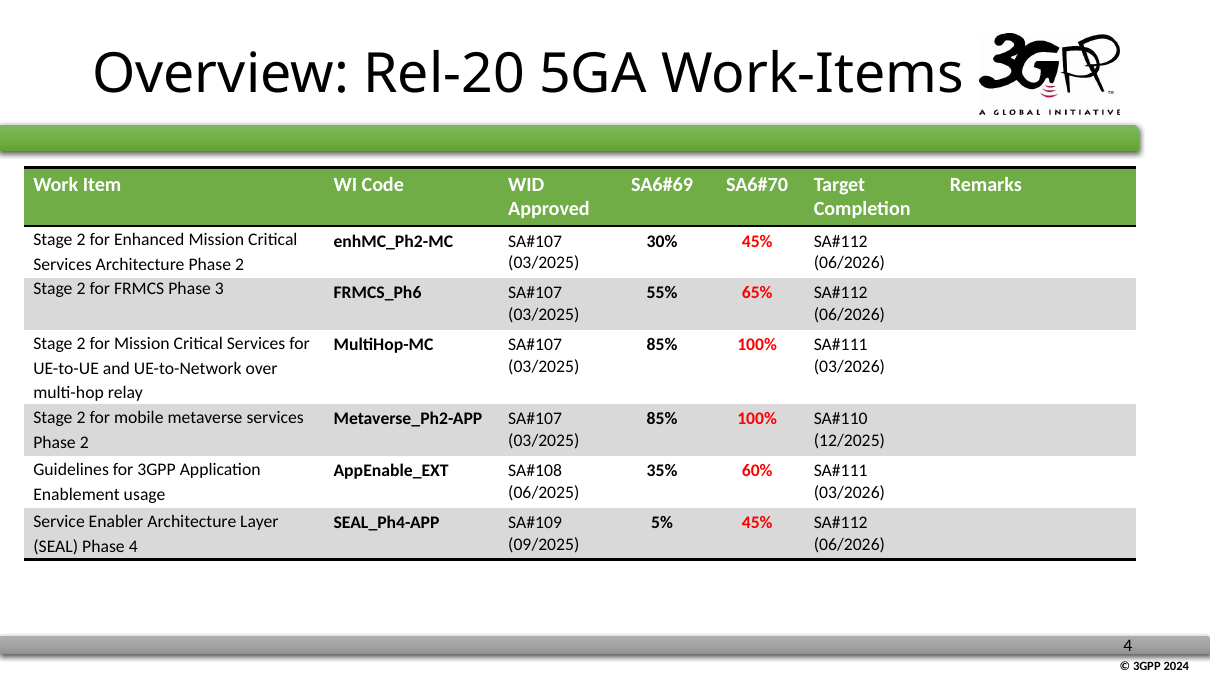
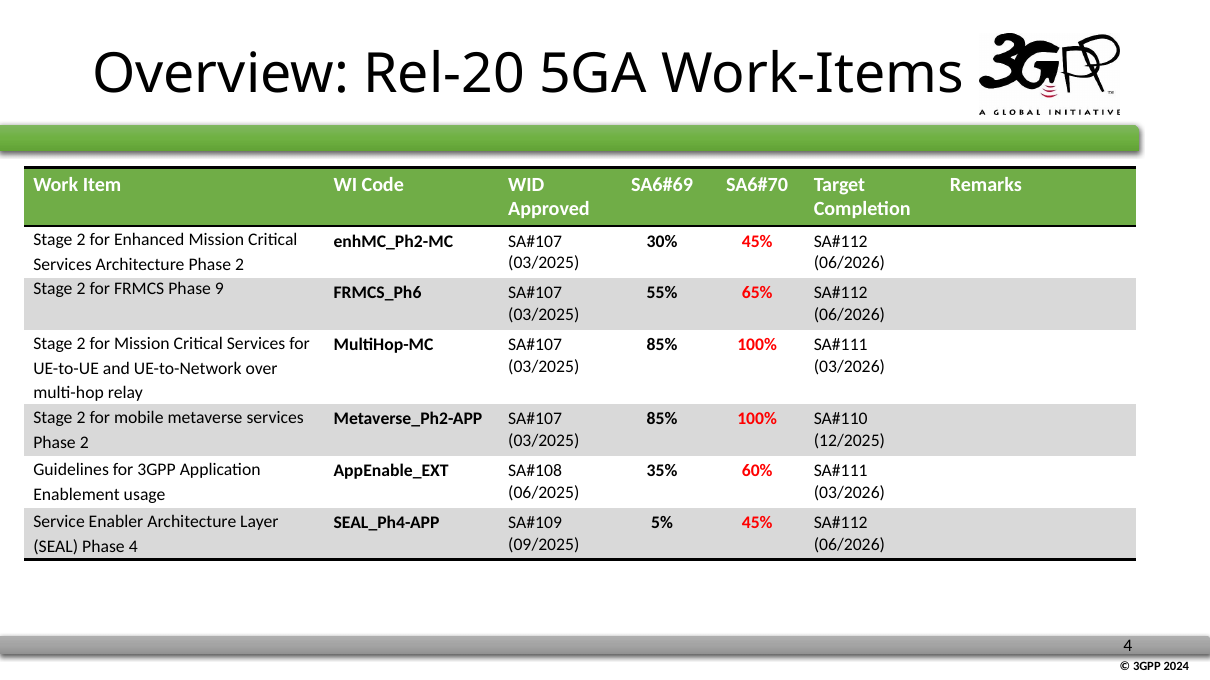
3: 3 -> 9 (219, 289)
